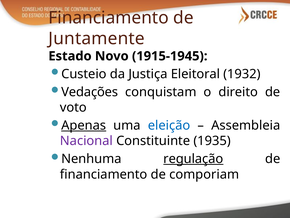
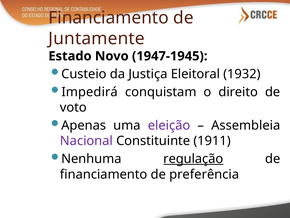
1915-1945: 1915-1945 -> 1947-1945 (170, 56)
Vedações: Vedações -> Impedirá (90, 92)
Apenas underline: present -> none (84, 125)
eleição colour: blue -> purple (169, 125)
1935: 1935 -> 1911 (212, 141)
comporiam: comporiam -> preferência (204, 174)
